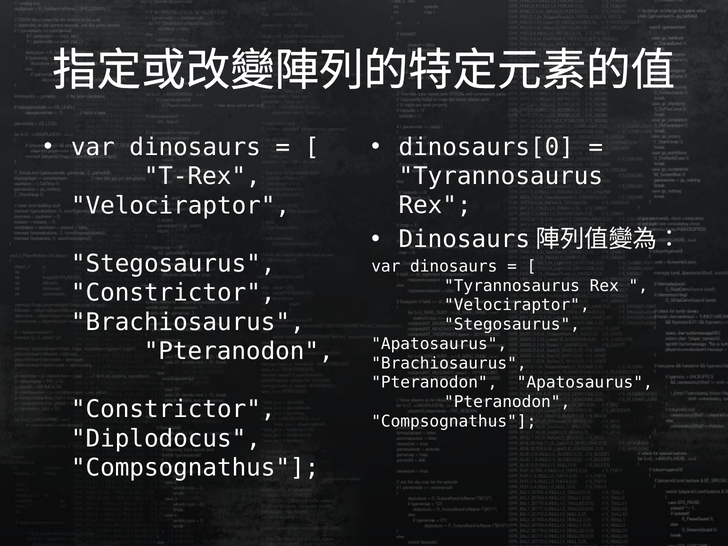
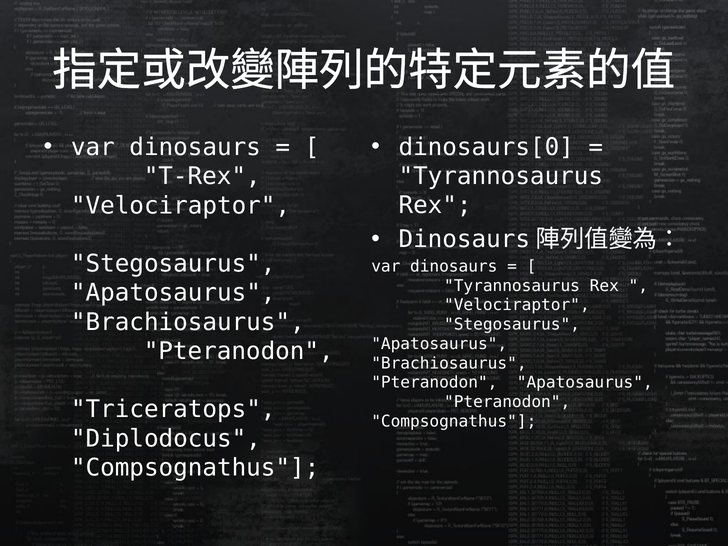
Constrictor: Constrictor -> Apatosaurus (173, 293)
Constrictor: Constrictor -> Triceratops (173, 409)
